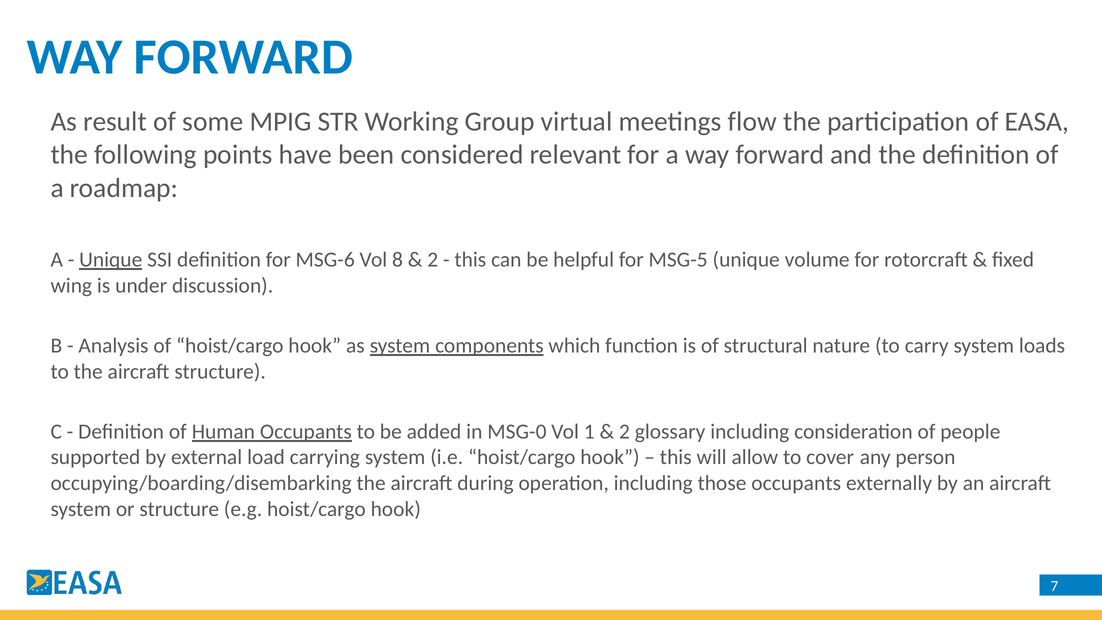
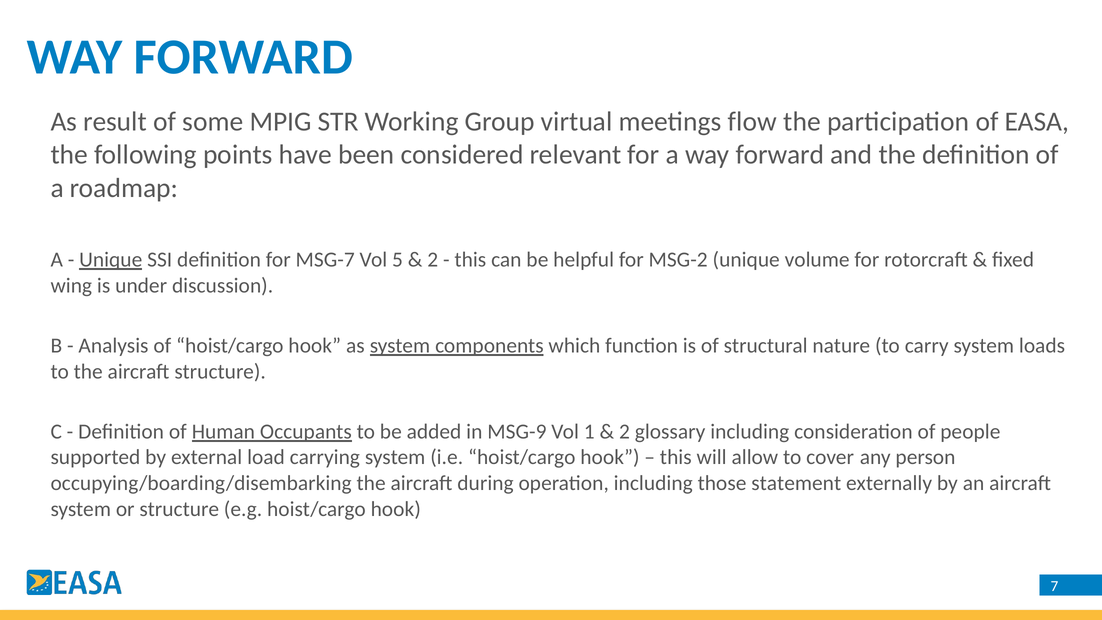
MSG-6: MSG-6 -> MSG-7 (325, 260)
8: 8 -> 5 (398, 260)
MSG-5: MSG-5 -> MSG-2 (678, 260)
MSG-0: MSG-0 -> MSG-9 (517, 432)
those occupants: occupants -> statement (796, 483)
